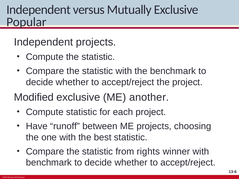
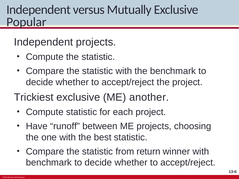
Modified: Modified -> Trickiest (34, 97)
rights: rights -> return (148, 152)
